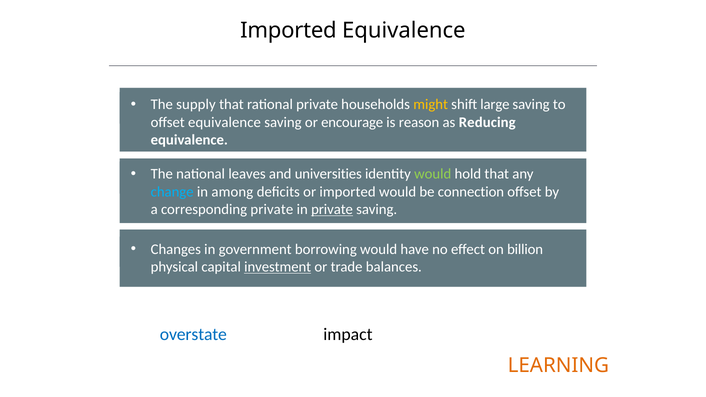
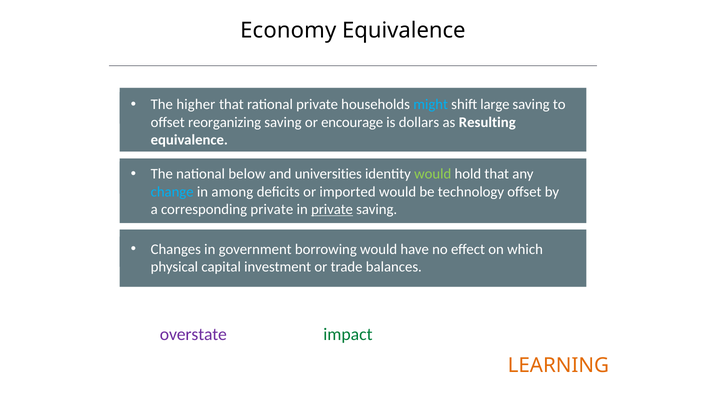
Imported: Imported -> Economy (288, 30)
supply: supply -> higher (196, 105)
might colour: yellow -> light blue (431, 105)
offset equivalence: equivalence -> reorganizing (225, 122)
reason: reason -> dollars (419, 122)
Reducing: Reducing -> Resulting (487, 122)
leaves: leaves -> below (247, 174)
connection: connection -> technology (471, 192)
billion: billion -> which (525, 249)
investment underline: present -> none (278, 267)
overstate colour: blue -> purple (193, 334)
impact colour: black -> green (348, 334)
